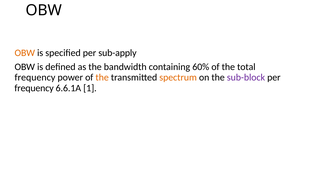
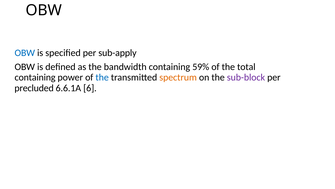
OBW colour: orange -> blue (25, 53)
60%: 60% -> 59% (201, 67)
frequency: frequency -> containing (35, 77)
the colour: orange -> blue (102, 77)
frequency: frequency -> precluded (34, 88)
1: 1 -> 6 (90, 88)
